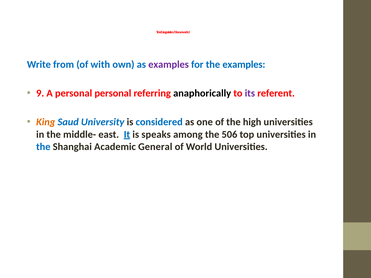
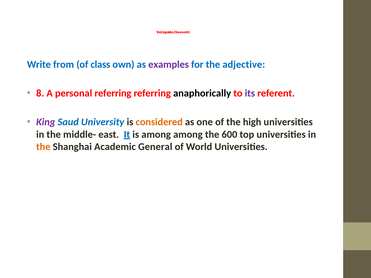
with: with -> class (100, 64)
the examples: examples -> adjective (244, 64)
9: 9 -> 8 (40, 93)
personal personal: personal -> referring (113, 93)
King colour: orange -> purple (46, 122)
considered colour: blue -> orange (159, 122)
is speaks: speaks -> among (156, 135)
506: 506 -> 600 (229, 135)
the colour: blue -> orange (43, 147)
